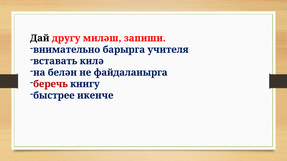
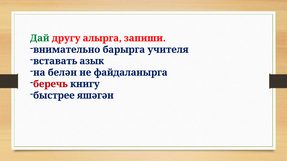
Дай colour: black -> green (40, 38)
миләш: миләш -> алырга (102, 38)
килә: килә -> азык (92, 61)
икенче: икенче -> яшәгән (95, 96)
